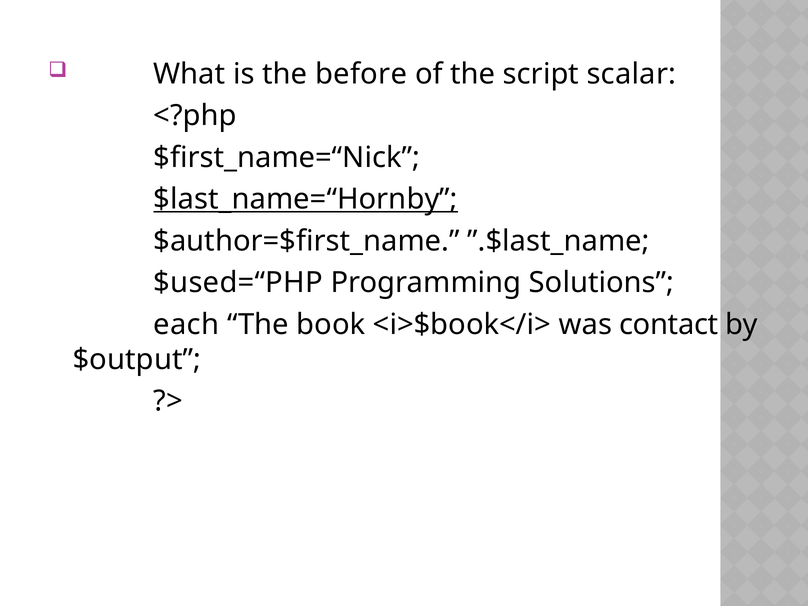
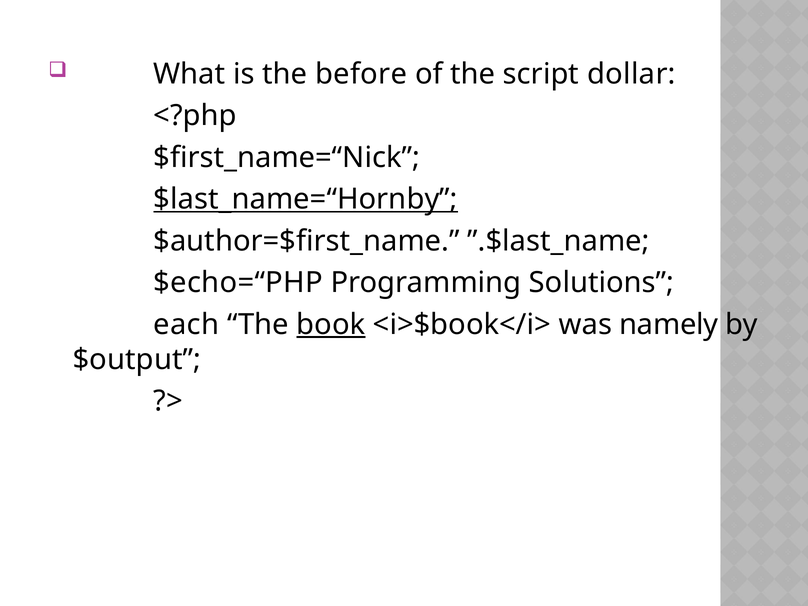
scalar: scalar -> dollar (631, 74)
$used=“PHP: $used=“PHP -> $echo=“PHP (238, 283)
book underline: none -> present (331, 324)
contact: contact -> namely (669, 324)
